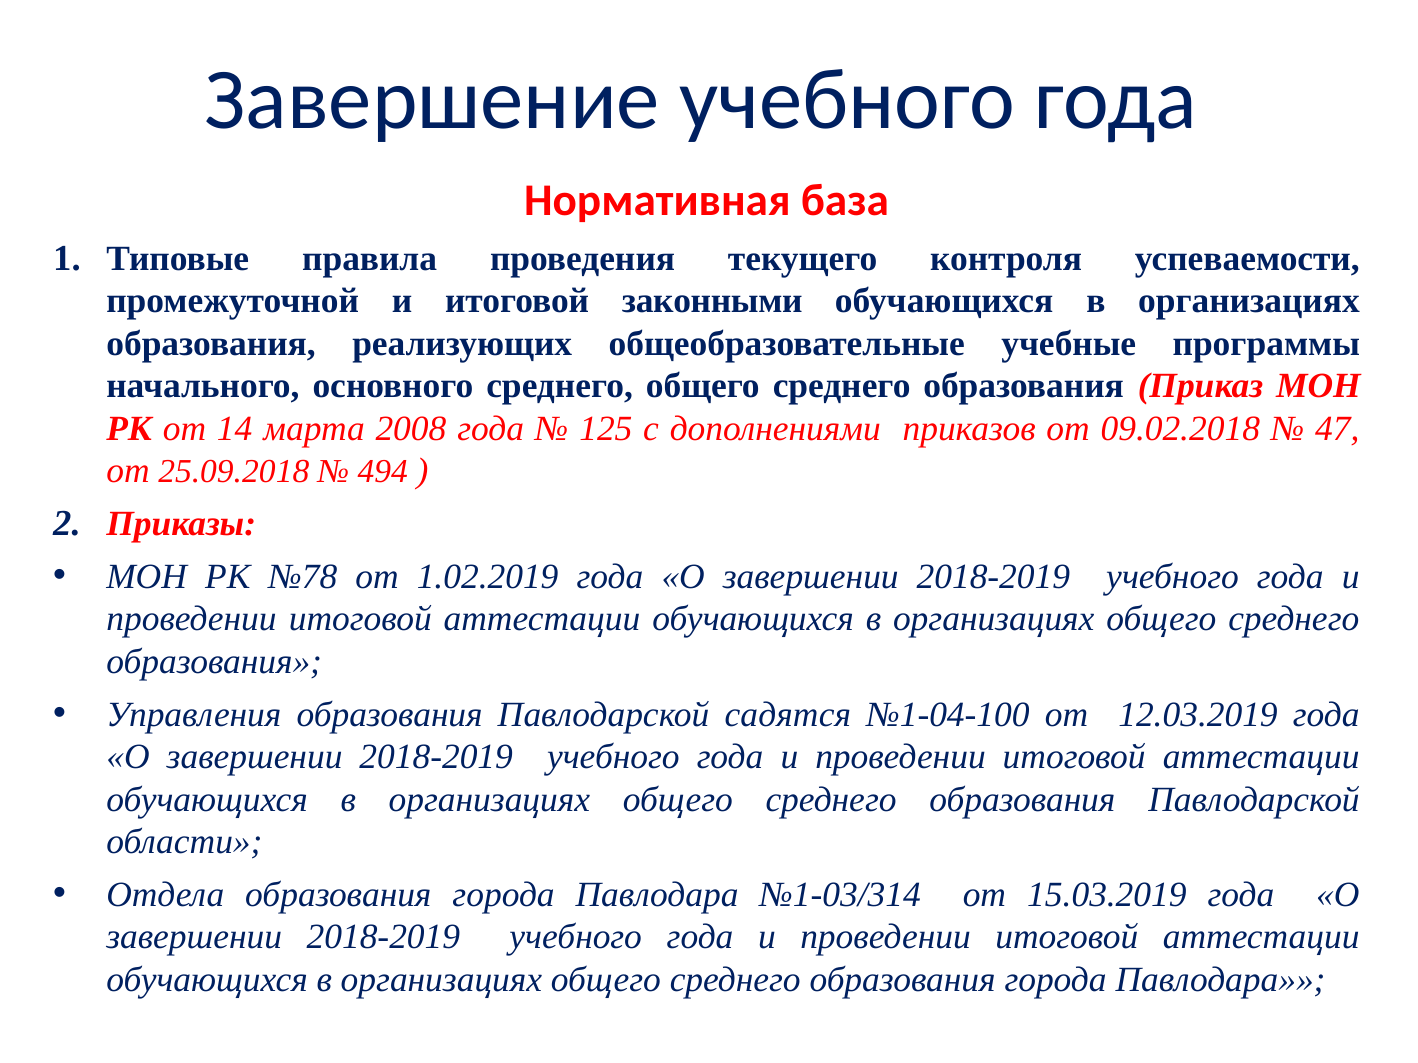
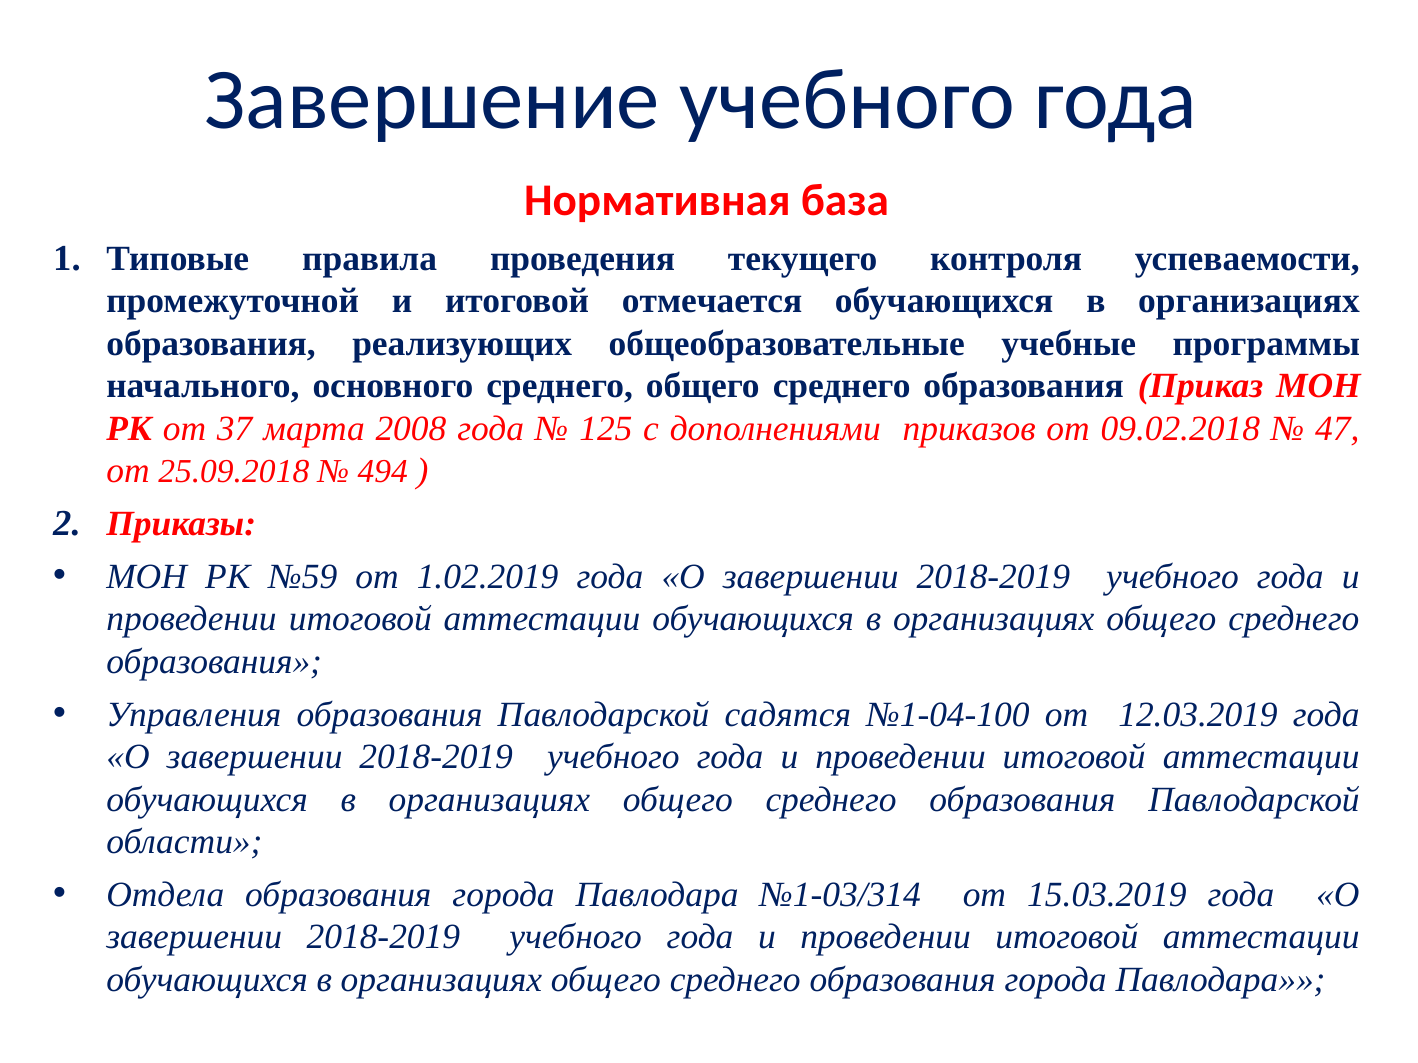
законными: законными -> отмечается (712, 301)
14: 14 -> 37 (235, 429)
№78: №78 -> №59 (303, 577)
